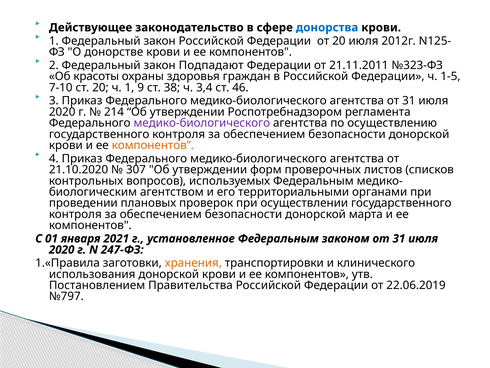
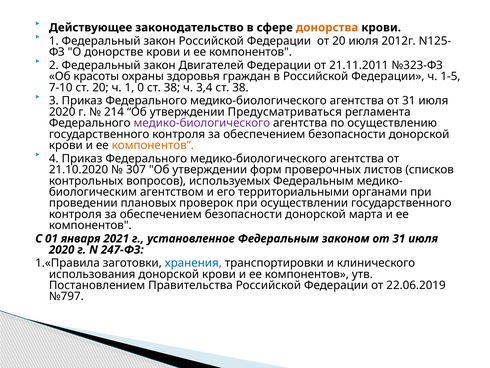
донорства colour: blue -> orange (327, 28)
Подпадают: Подпадают -> Двигателей (211, 65)
9: 9 -> 0 (141, 87)
3,4 ст 46: 46 -> 38 (240, 87)
Роспотребнадзором: Роспотребнадзором -> Предусматриваться (285, 112)
хранения colour: orange -> blue (193, 263)
